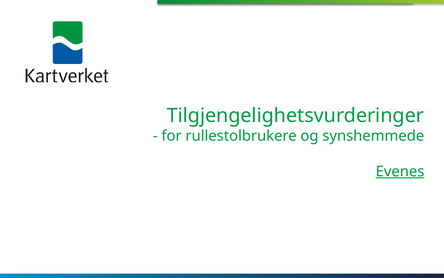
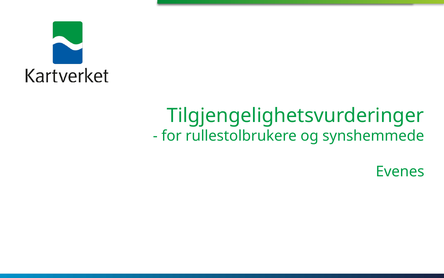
Evenes underline: present -> none (400, 171)
